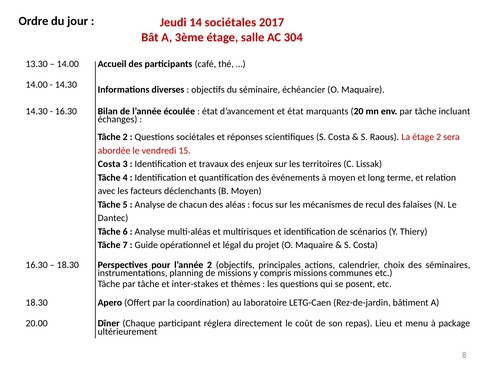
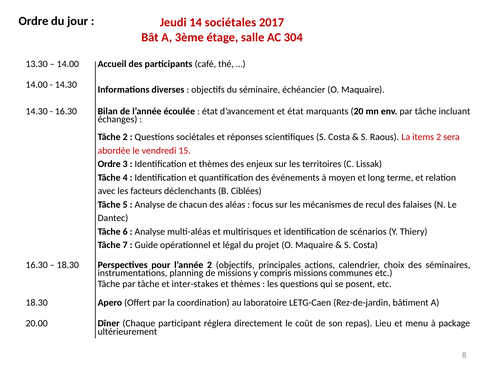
La étage: étage -> items (423, 137)
Costa: Costa -> Ordre (109, 164)
Identification et travaux: travaux -> thèmes (214, 164)
B Moyen: Moyen -> Ciblées (246, 191)
